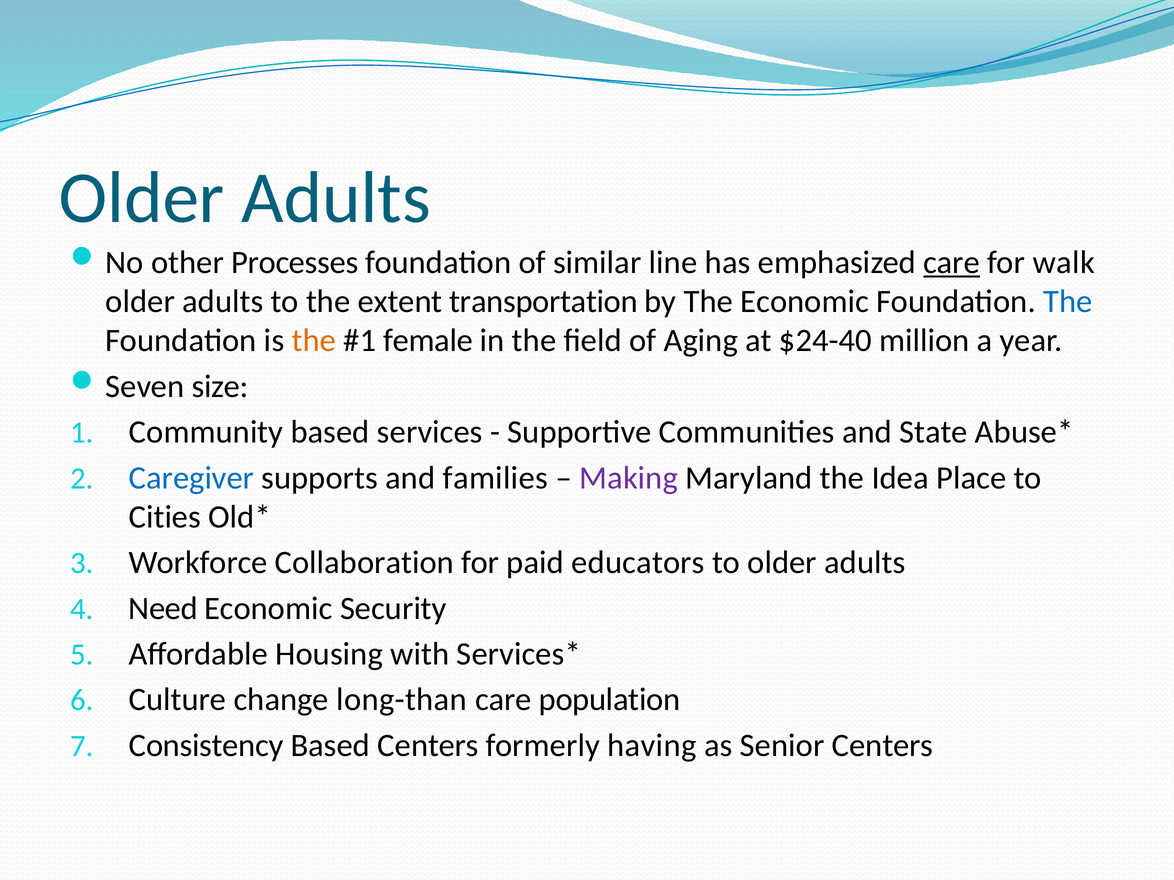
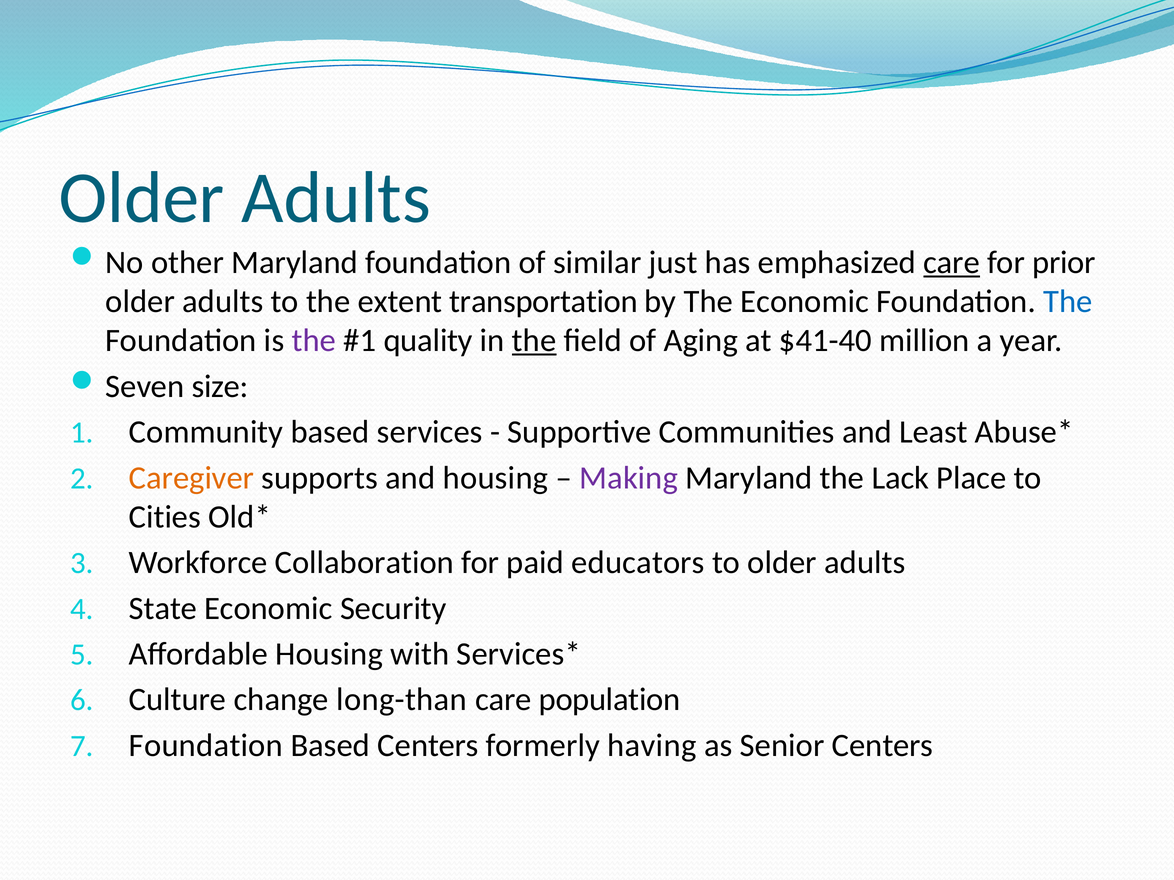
other Processes: Processes -> Maryland (295, 262)
line: line -> just (673, 262)
walk: walk -> prior (1064, 262)
the colour: orange -> purple (314, 341)
female: female -> quality (428, 341)
the underline: none -> present (534, 341)
$24-40: $24-40 -> $41-40 (825, 341)
State: State -> Least (934, 432)
Caregiver colour: blue -> orange (192, 478)
and families: families -> housing (496, 478)
Idea: Idea -> Lack (900, 478)
Need: Need -> State (163, 609)
Consistency: Consistency -> Foundation (206, 746)
